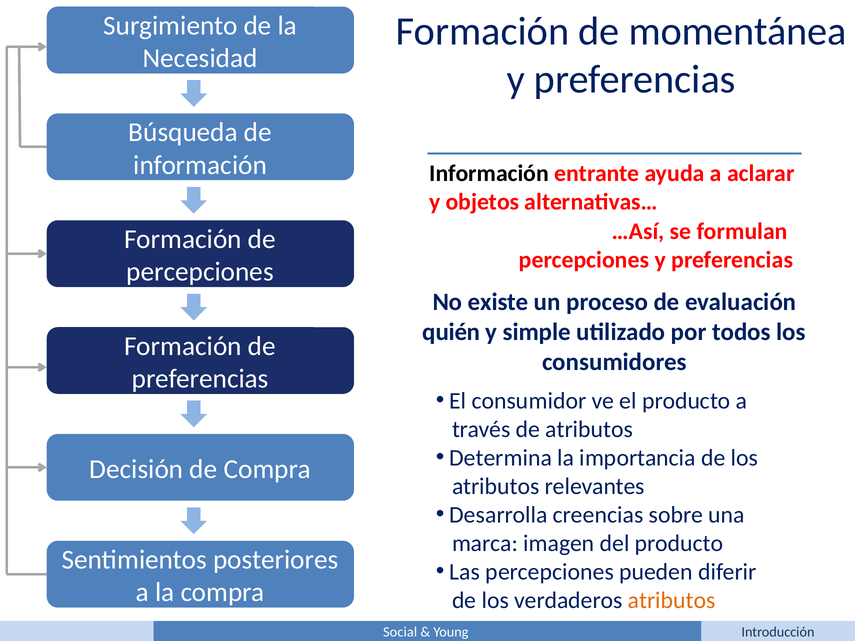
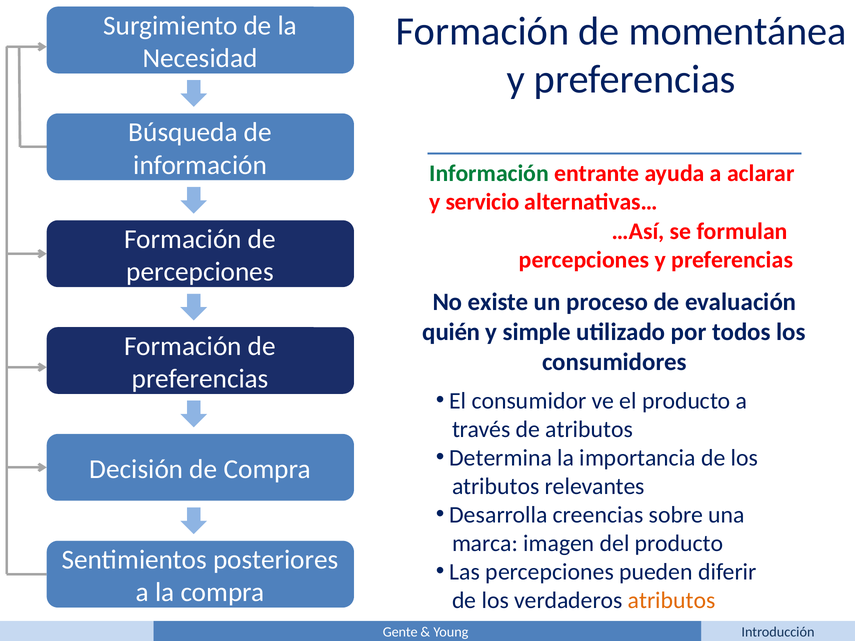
Información colour: black -> green (489, 173)
objetos: objetos -> servicio (483, 202)
Social: Social -> Gente (400, 632)
